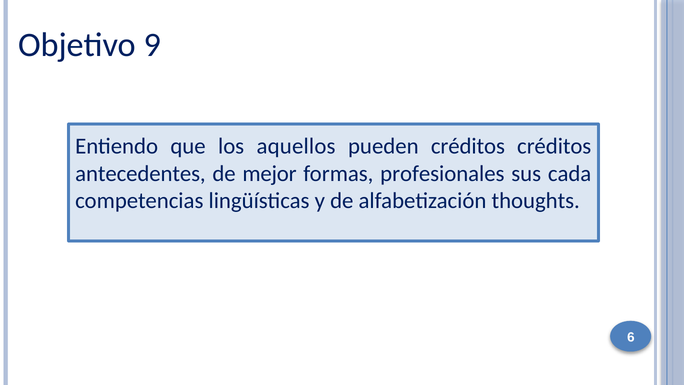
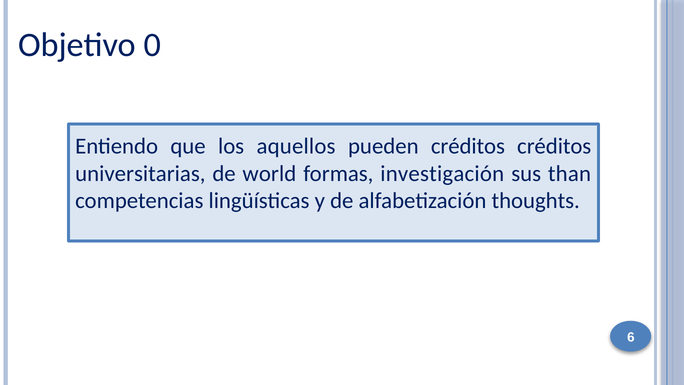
9: 9 -> 0 (152, 45)
antecedentes: antecedentes -> universitarias (140, 173)
mejor: mejor -> world (269, 173)
profesionales: profesionales -> investigación (442, 173)
cada: cada -> than (569, 173)
